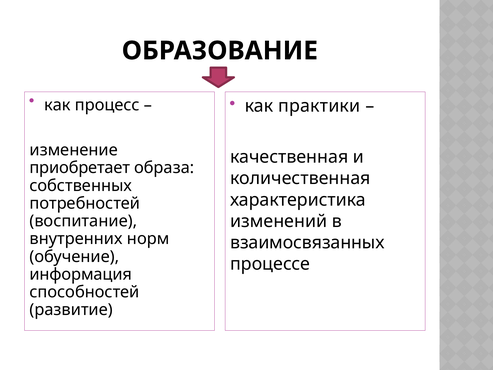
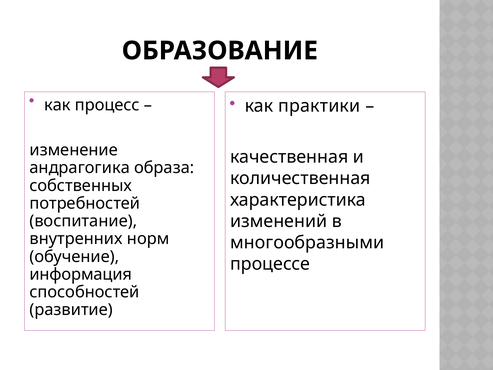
приобретает: приобретает -> андрагогика (80, 168)
взаимосвязанных: взаимосвязанных -> многообразными (307, 242)
